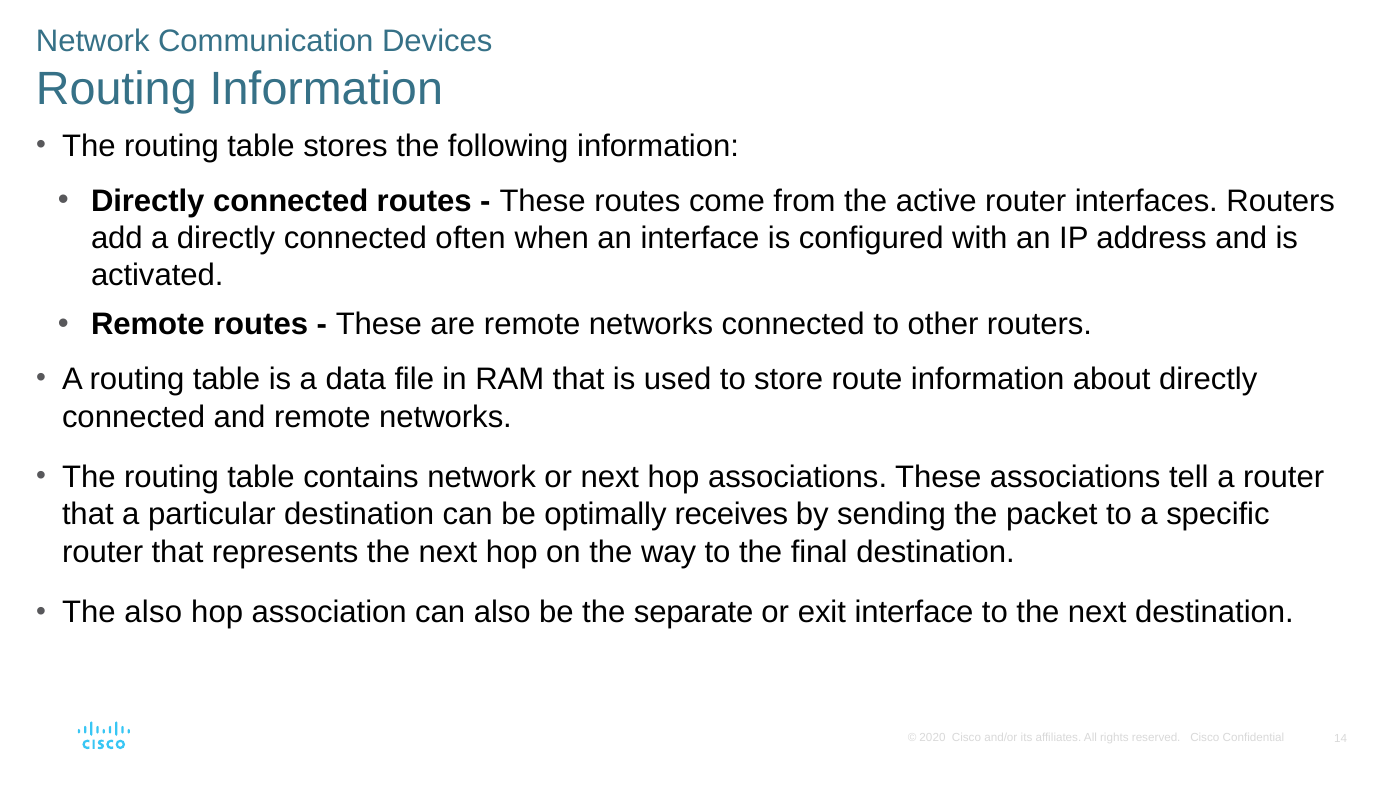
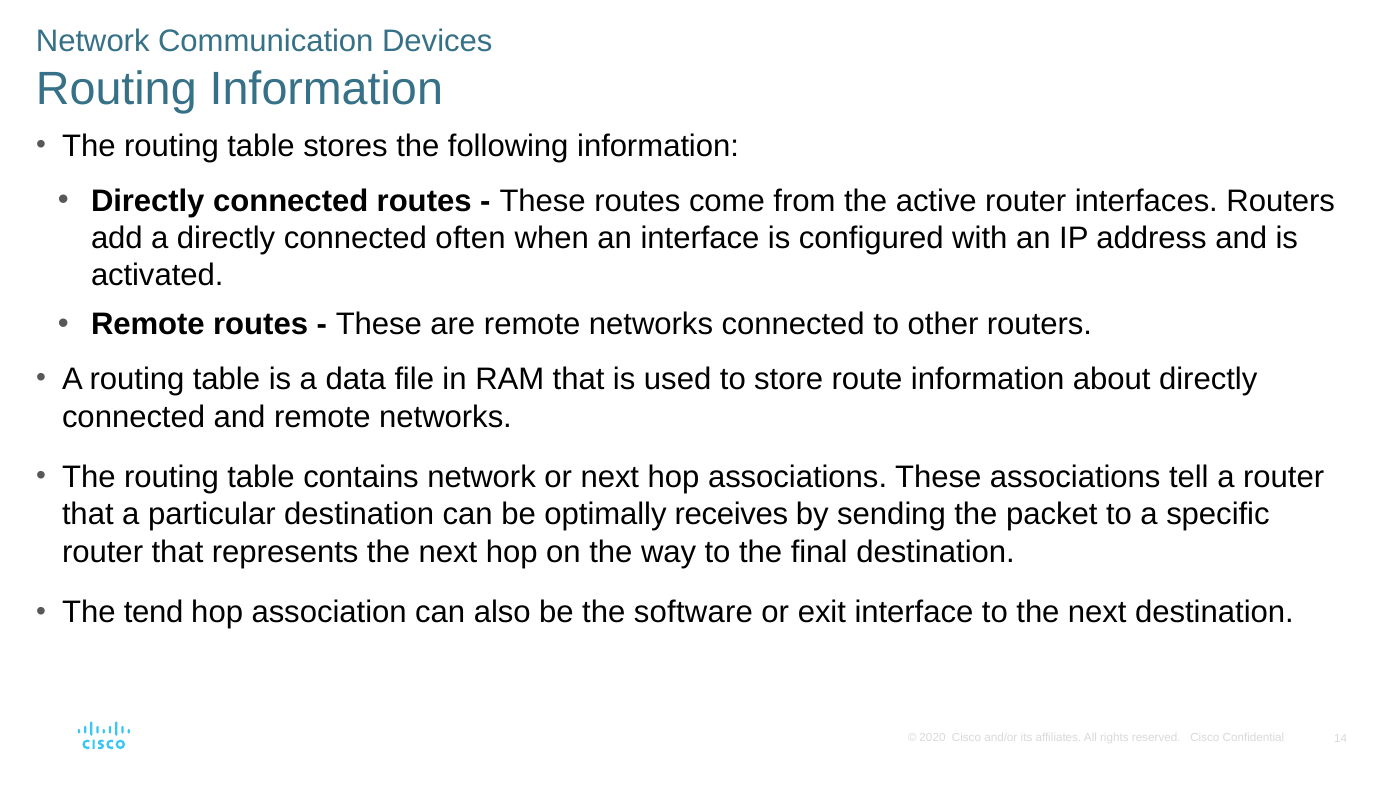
The also: also -> tend (154, 613)
separate: separate -> software (693, 613)
